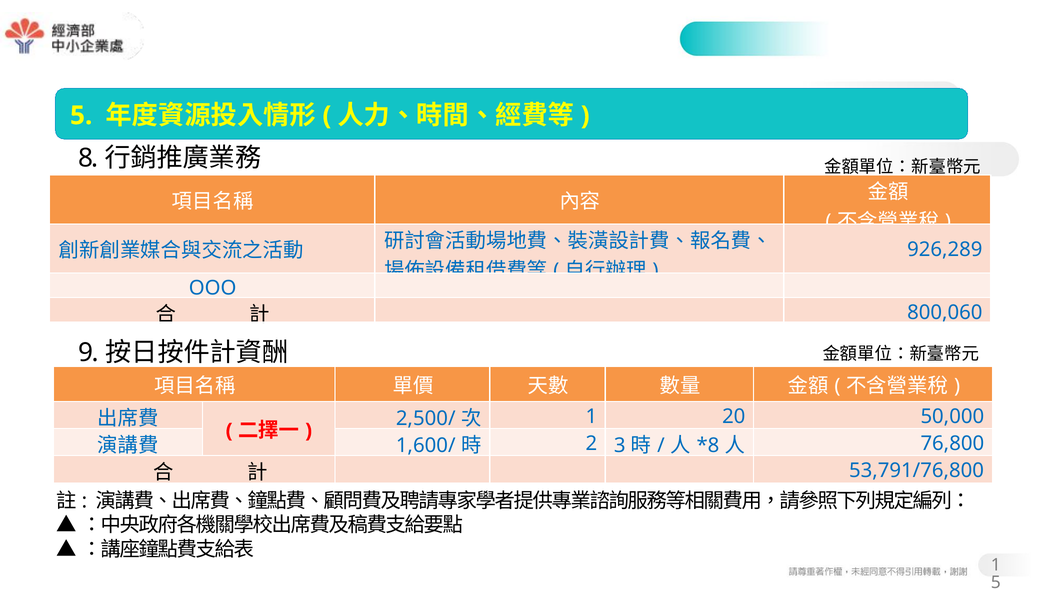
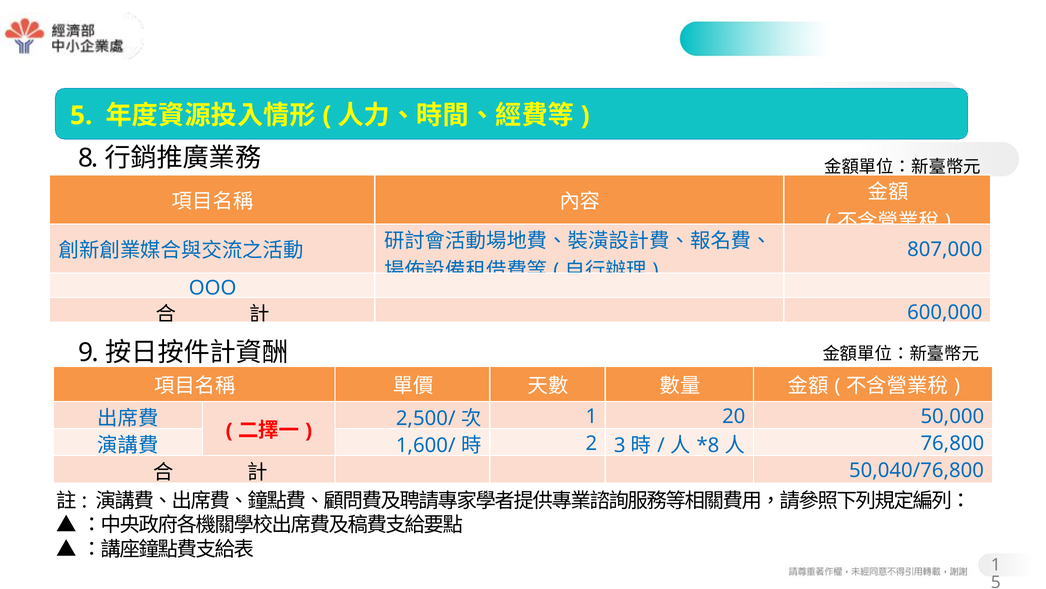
926,289: 926,289 -> 807,000 (945, 249)
800,060: 800,060 -> 600,000 (945, 312)
53,791/76,800: 53,791/76,800 -> 50,040/76,800 (917, 470)
